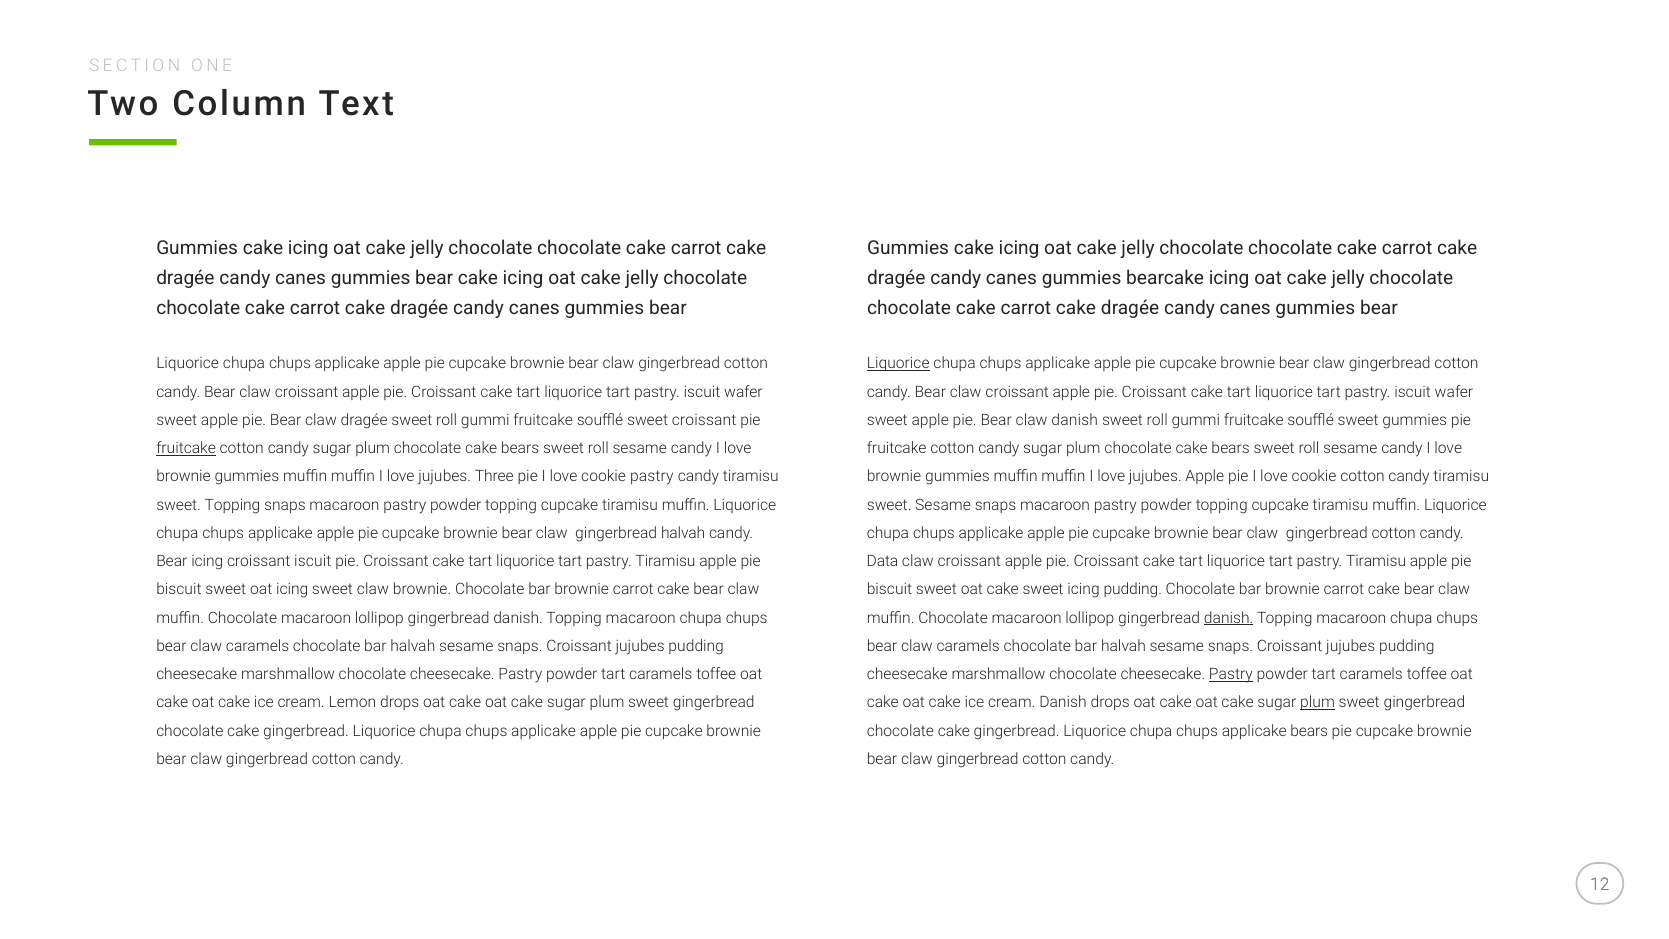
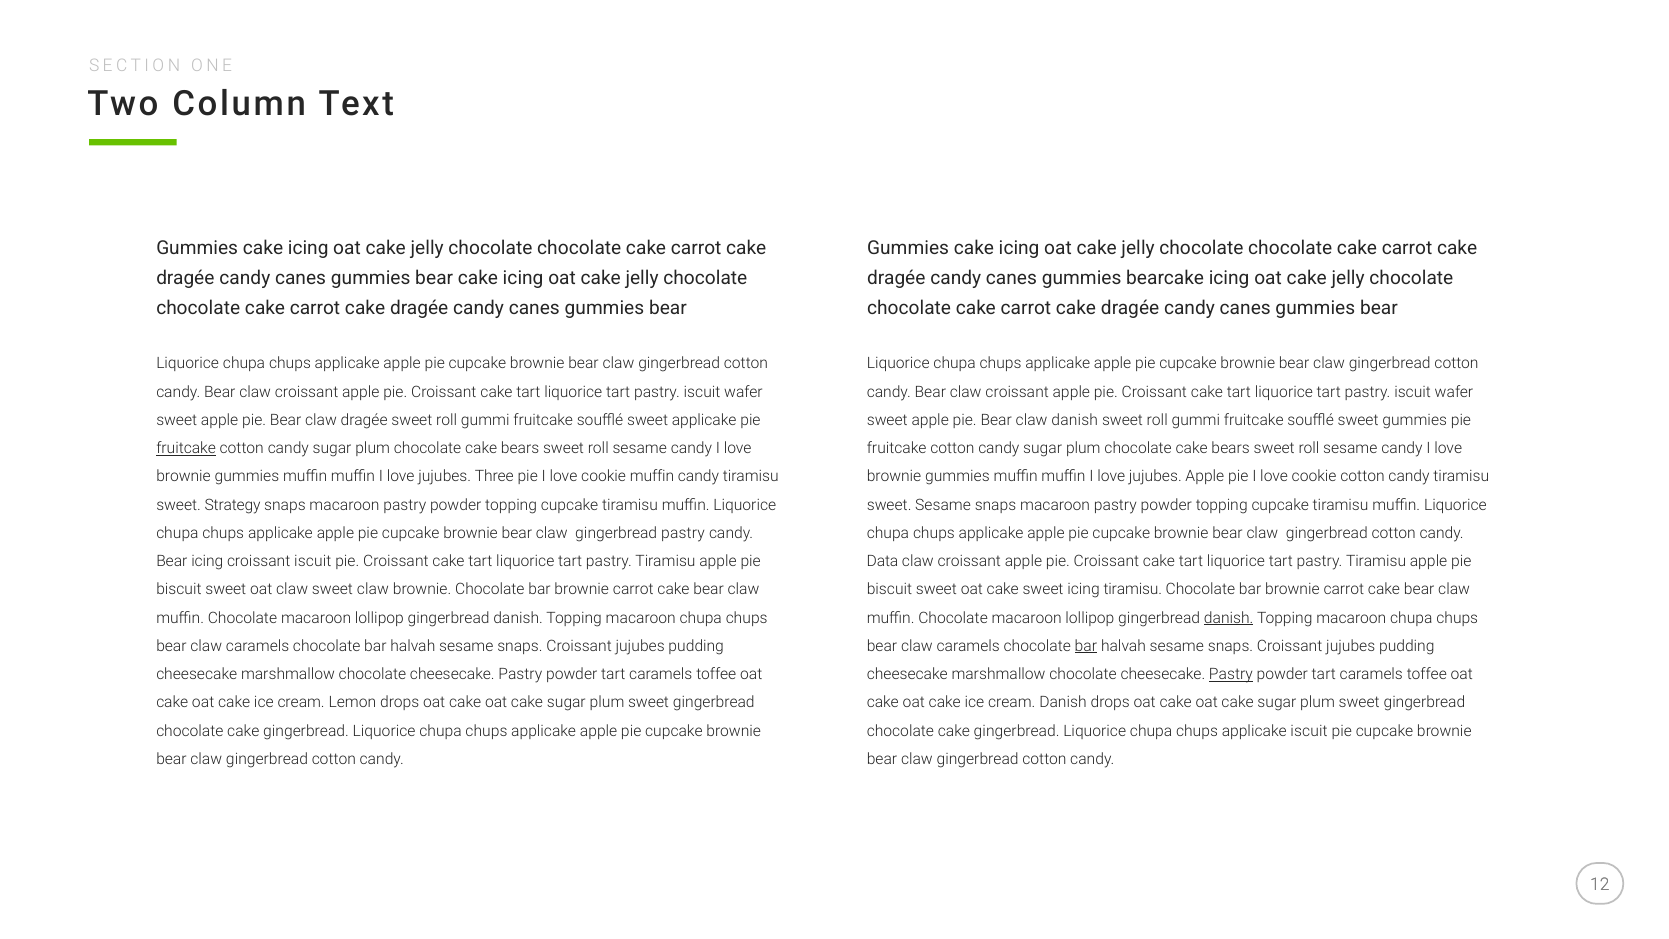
Liquorice underline: present -> none (898, 364)
sweet croissant: croissant -> applicake (704, 420)
cookie pastry: pastry -> muffin (652, 477)
sweet Topping: Topping -> Strategy (233, 505)
gingerbread halvah: halvah -> pastry (683, 533)
oat icing: icing -> claw (292, 590)
icing pudding: pudding -> tiramisu (1133, 590)
bar underline: none -> present (1086, 646)
plum underline: present -> none (1318, 703)
applicake bears: bears -> iscuit (1309, 731)
